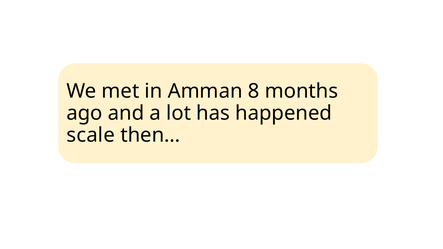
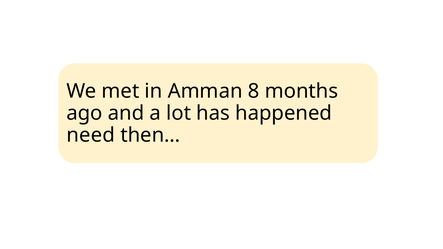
scale: scale -> need (91, 135)
